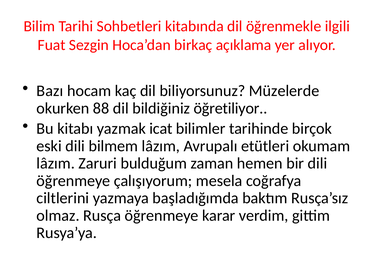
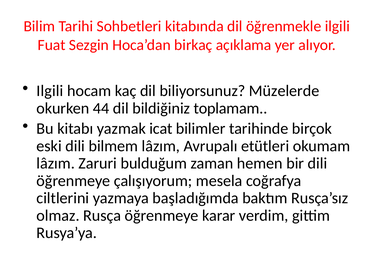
Bazı: Bazı -> Ilgili (50, 91)
88: 88 -> 44 (101, 108)
öğretiliyor: öğretiliyor -> toplamam (230, 108)
